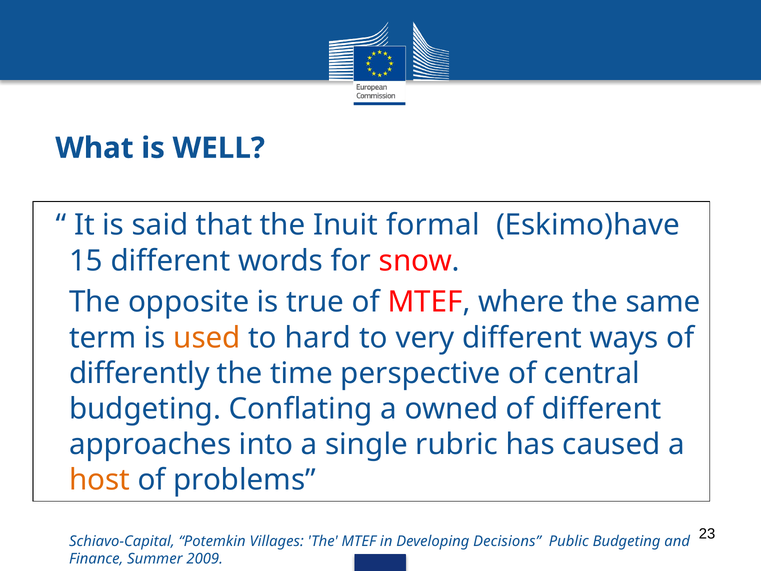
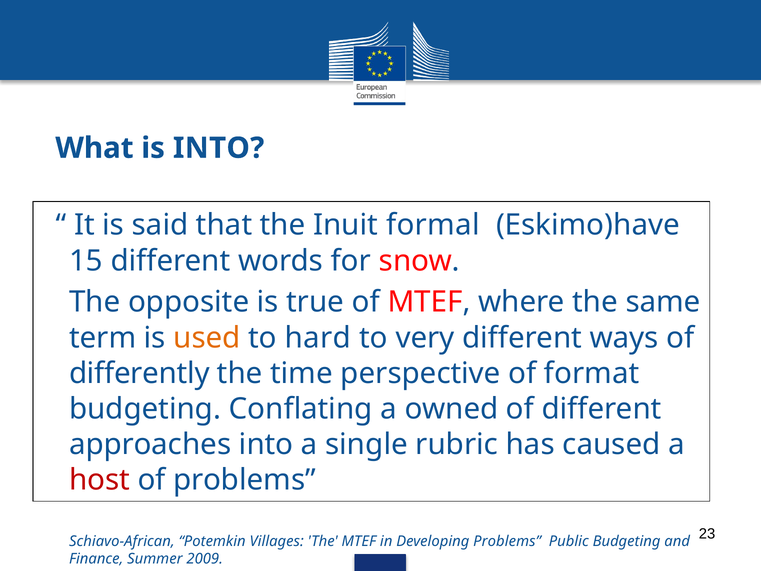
is WELL: WELL -> INTO (219, 148)
central: central -> format (592, 373)
host colour: orange -> red (100, 480)
Schiavo-Capital: Schiavo-Capital -> Schiavo-African (122, 541)
Developing Decisions: Decisions -> Problems (507, 541)
